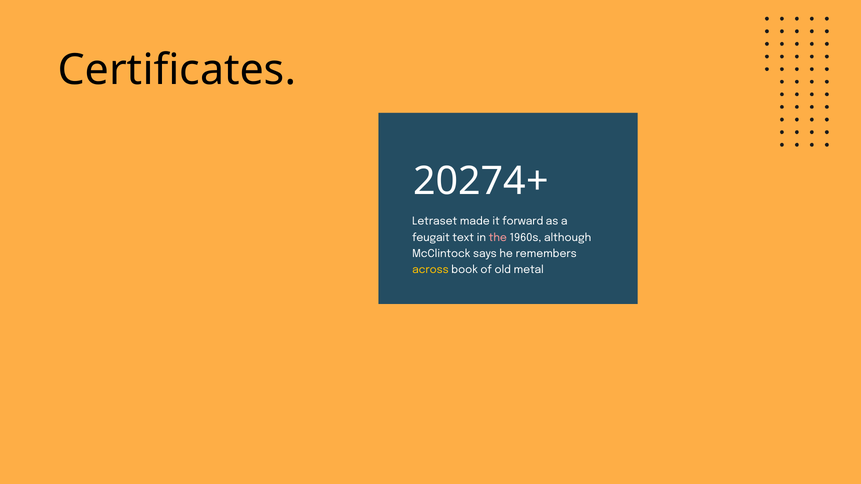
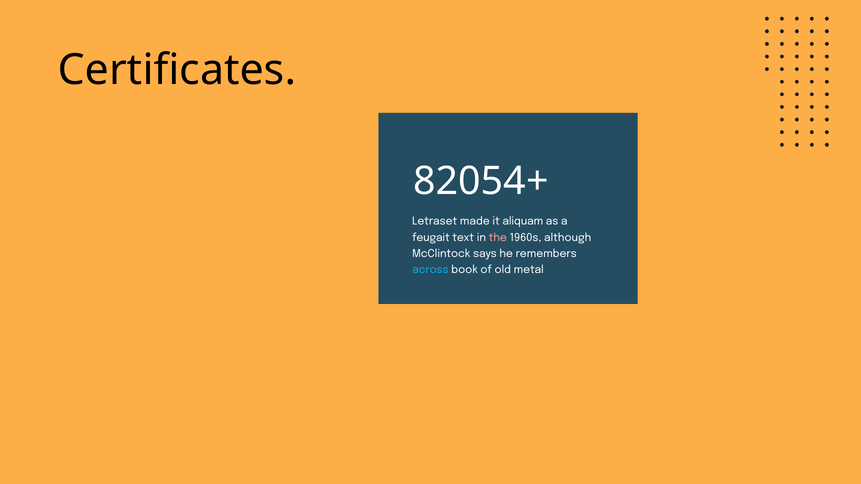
20274+: 20274+ -> 82054+ (481, 181)
forward: forward -> aliquam (523, 221)
across colour: yellow -> light blue (430, 270)
